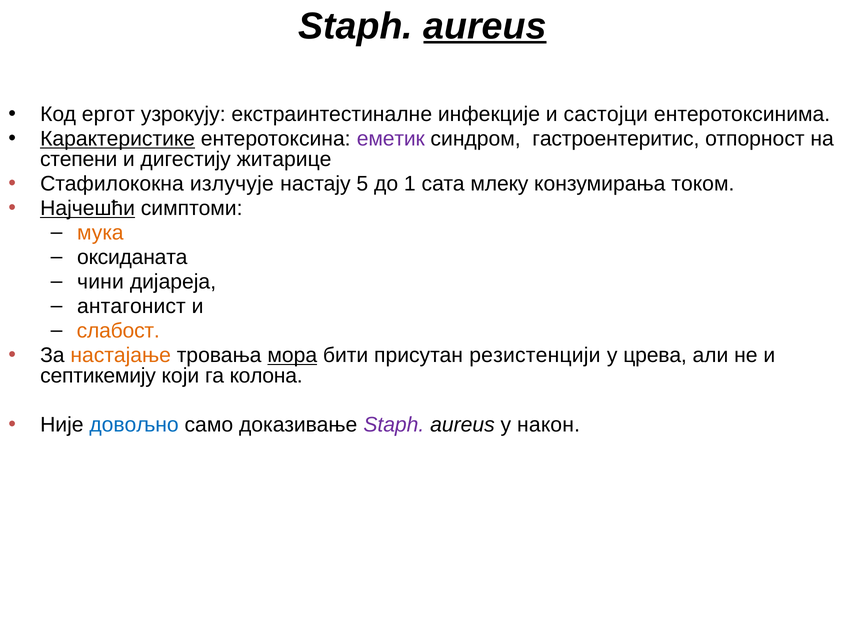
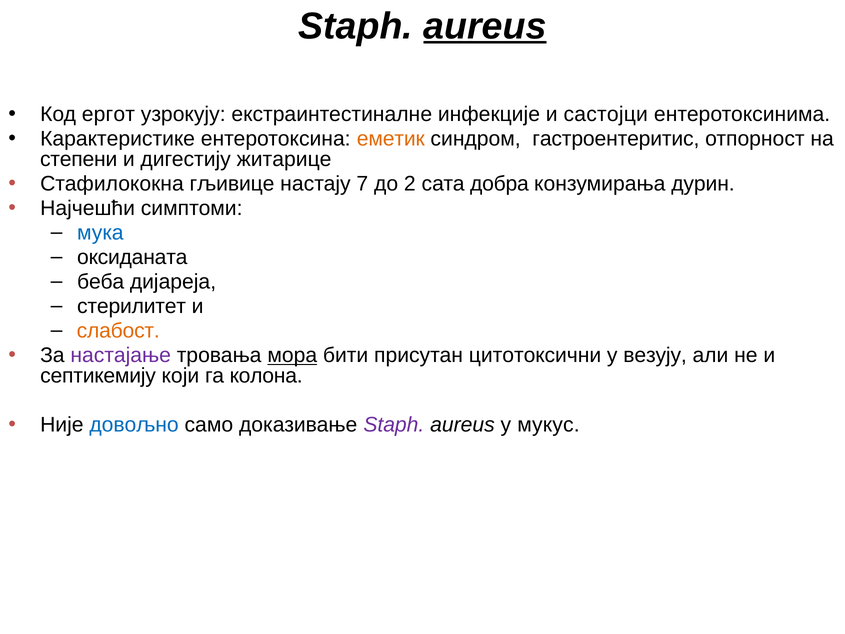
Карактеристике underline: present -> none (118, 139)
еметик colour: purple -> orange (391, 139)
излучује: излучује -> гљивице (232, 184)
5: 5 -> 7 (362, 184)
1: 1 -> 2 (410, 184)
млеку: млеку -> добра (499, 184)
током: током -> дурин (703, 184)
Најчешћи underline: present -> none (88, 208)
мука colour: orange -> blue (100, 233)
чини: чини -> беба (101, 282)
антагонист: антагонист -> стерилитет (132, 306)
настајање colour: orange -> purple (121, 355)
резистенцији: резистенцији -> цитотоксични (535, 355)
црева: црева -> везују (655, 355)
након: након -> мукус (549, 425)
